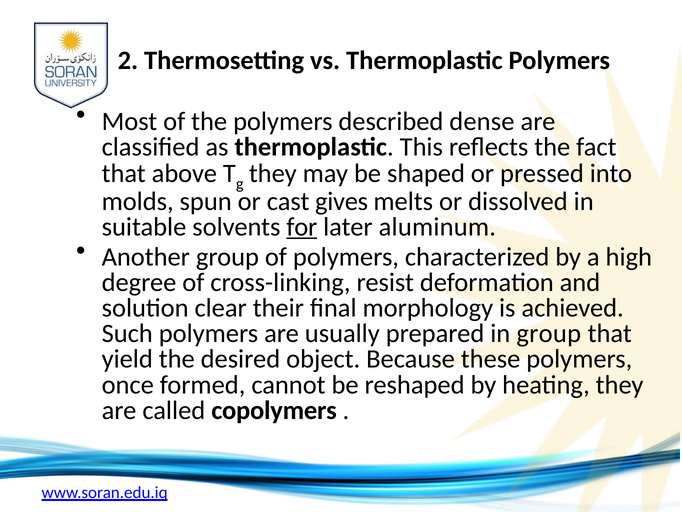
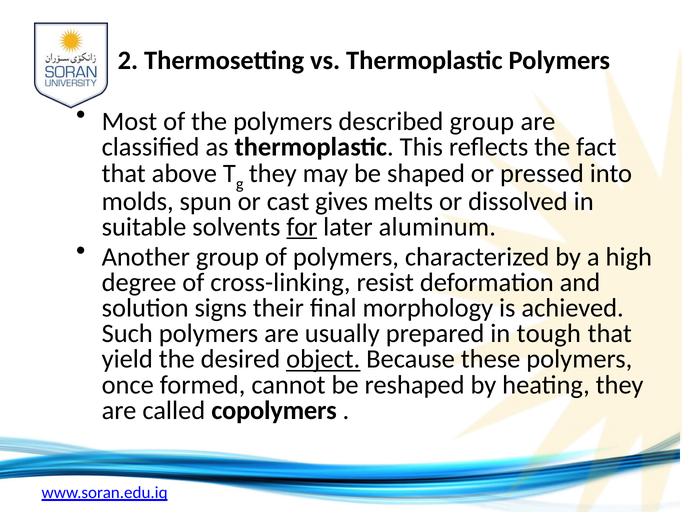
described dense: dense -> group (482, 121)
clear: clear -> signs (221, 308)
in group: group -> tough (549, 333)
object underline: none -> present (323, 359)
